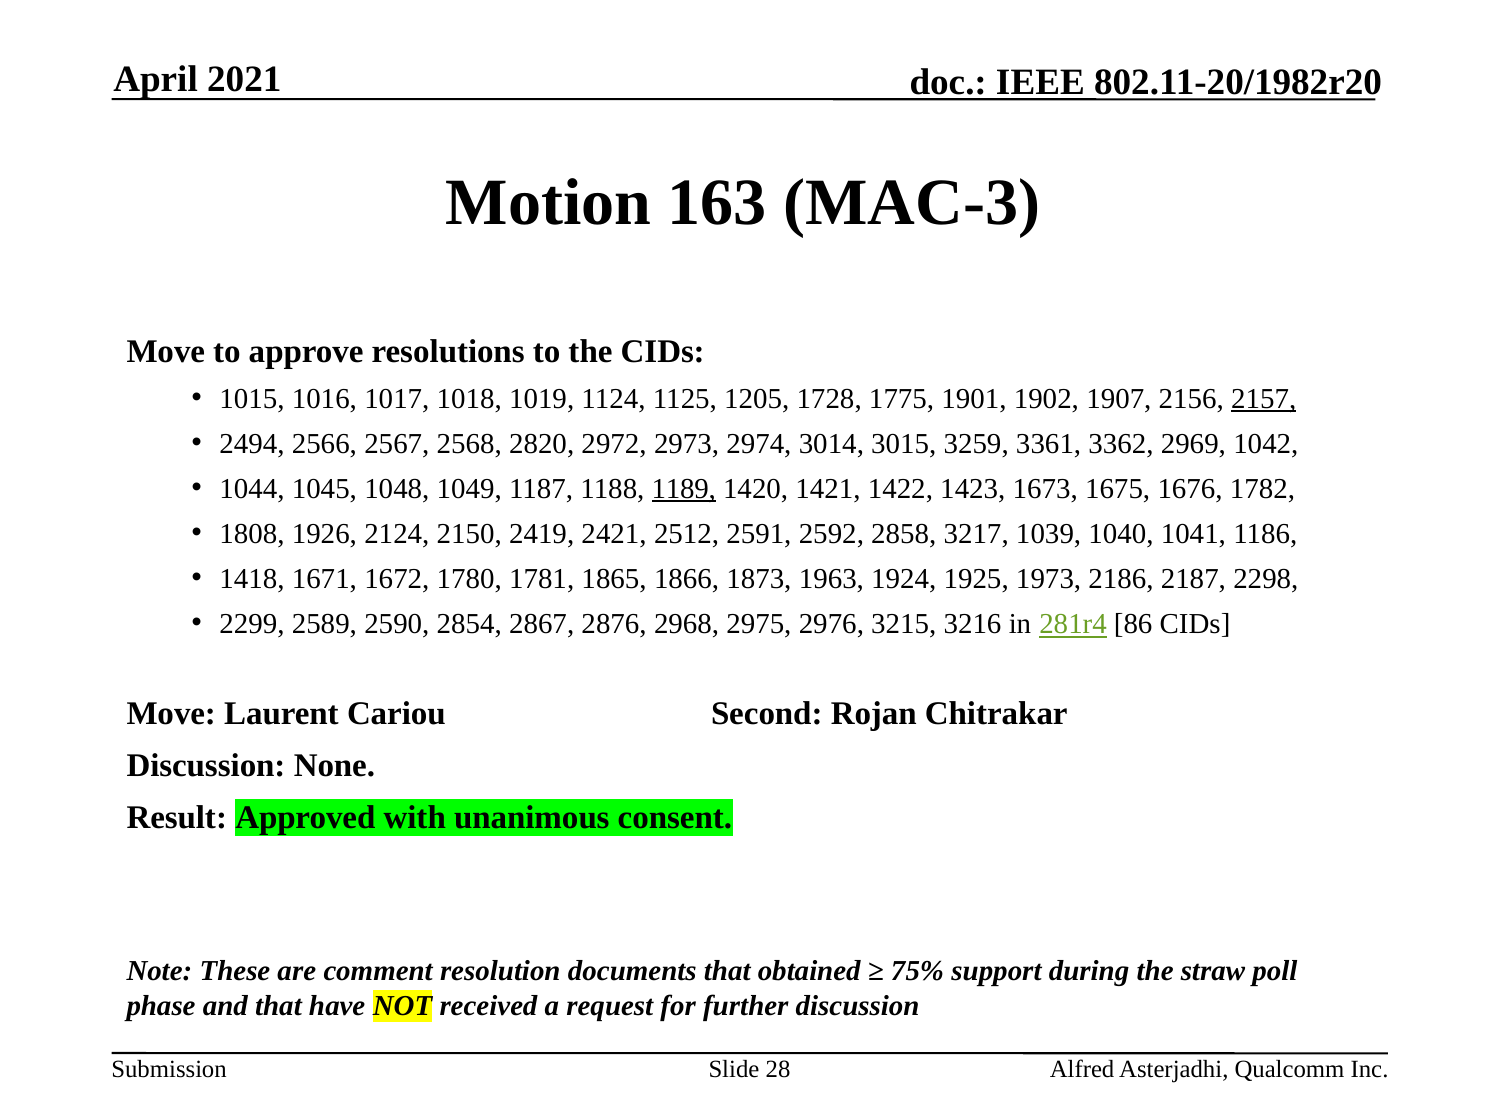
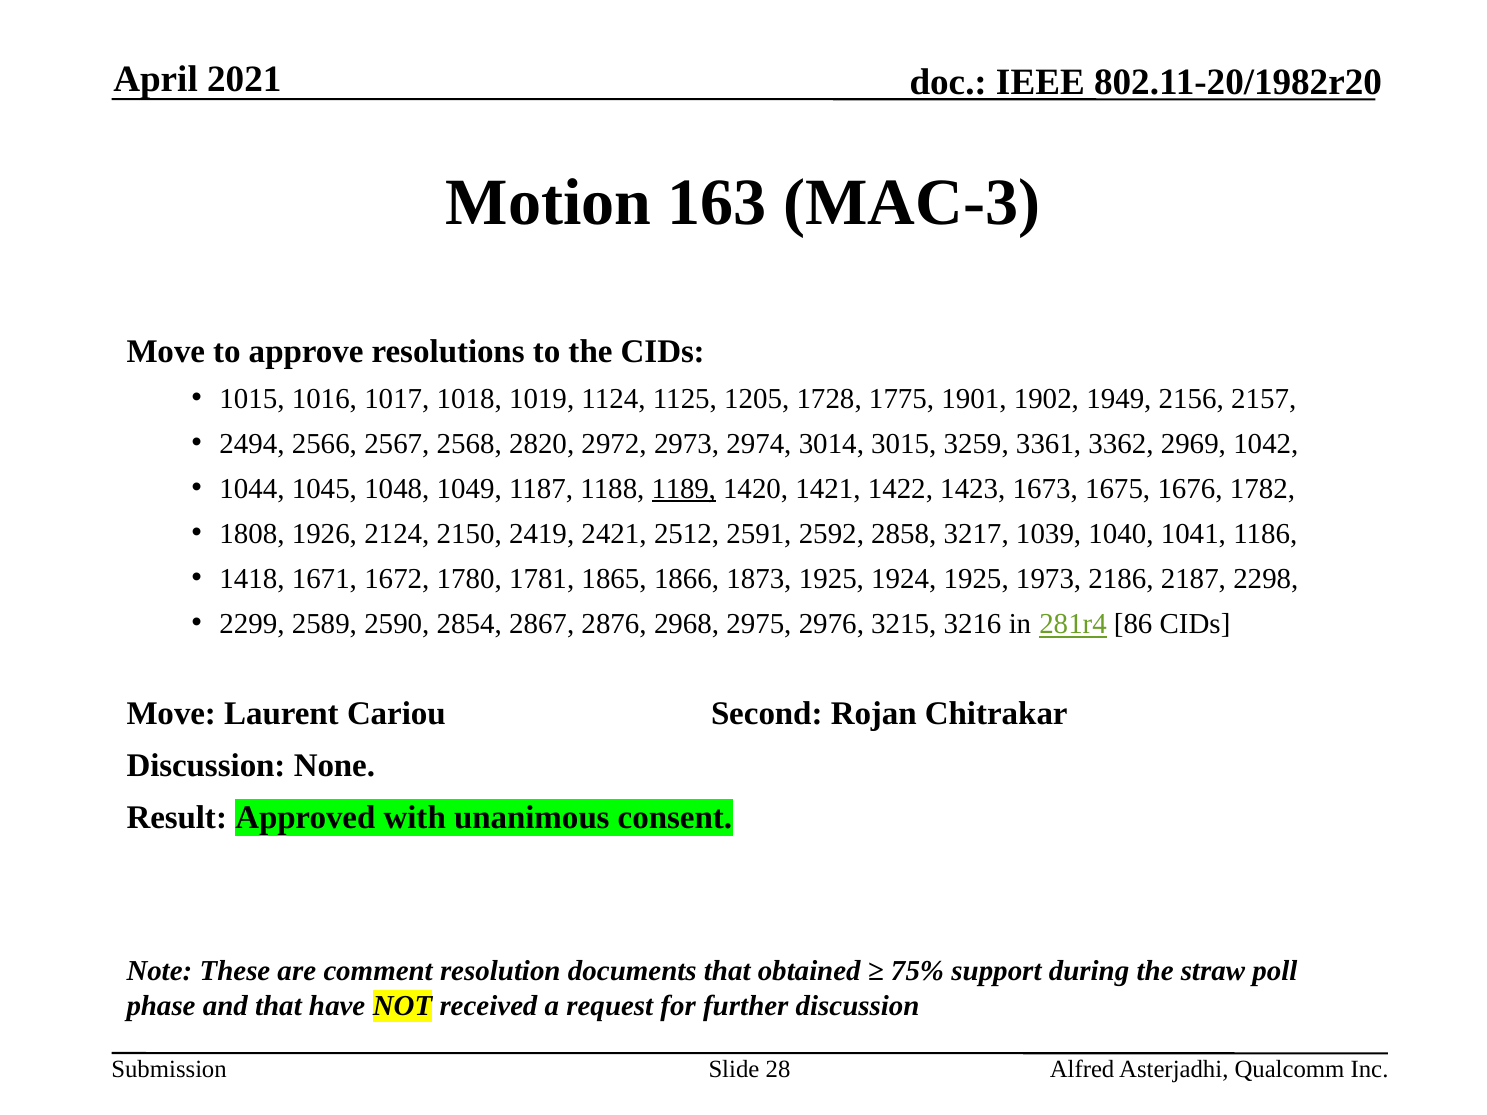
1907: 1907 -> 1949 (1119, 399)
2157 underline: present -> none (1264, 399)
1873 1963: 1963 -> 1925 (831, 579)
